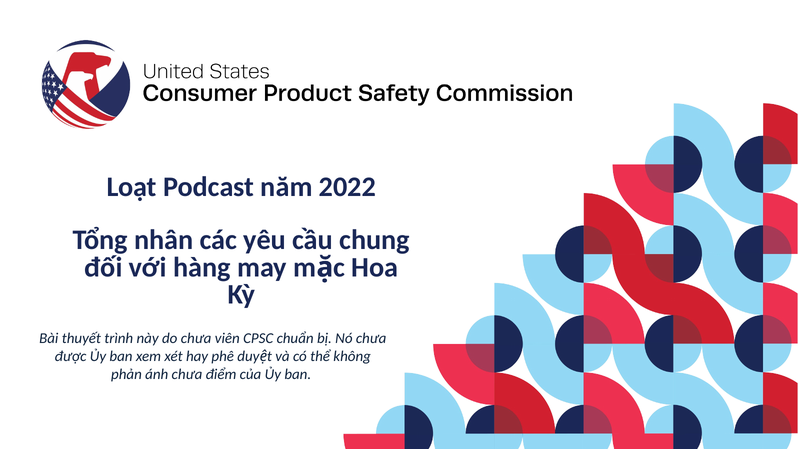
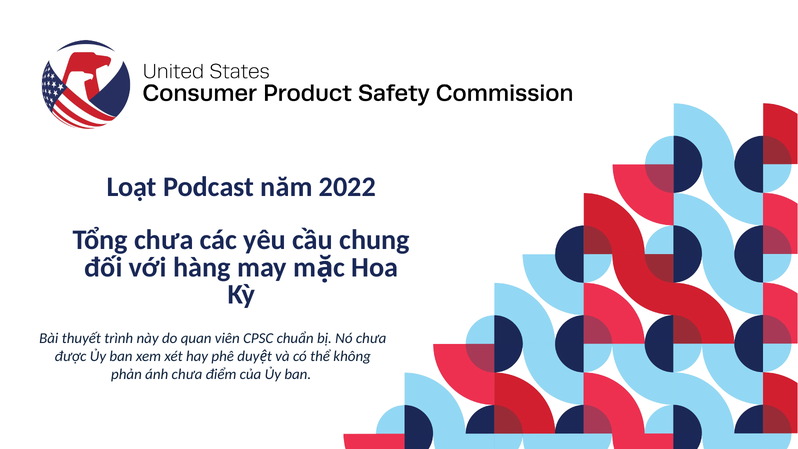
Tổng nhân: nhân -> chưa (164, 240)
do chưa: chưa -> quan (196, 338)
